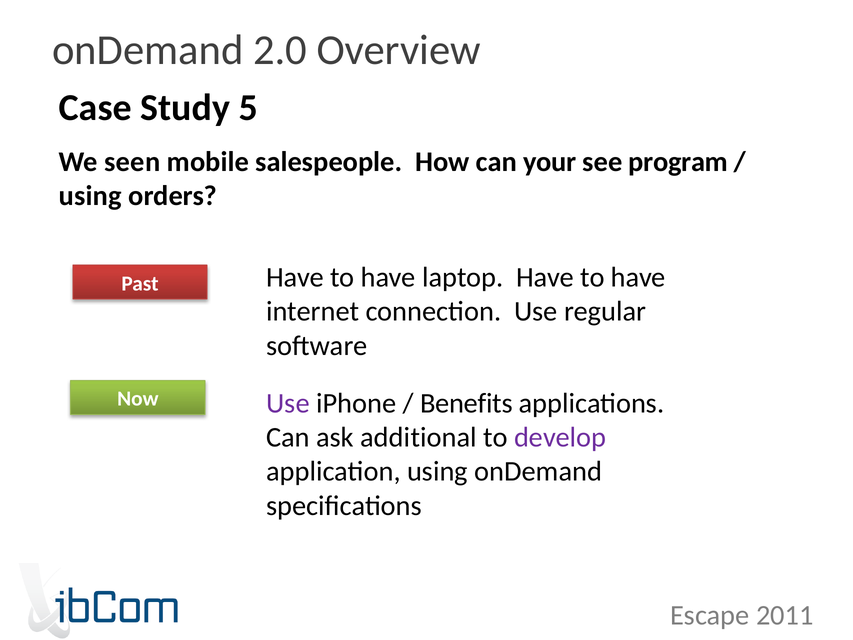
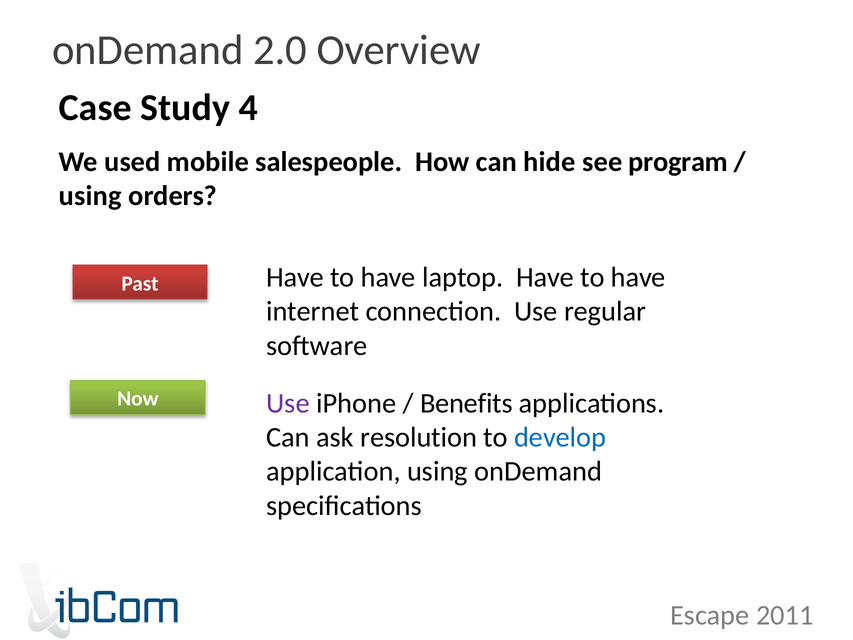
5: 5 -> 4 (248, 108)
seen: seen -> used (132, 162)
your: your -> hide (550, 162)
additional: additional -> resolution (419, 437)
develop colour: purple -> blue (560, 437)
